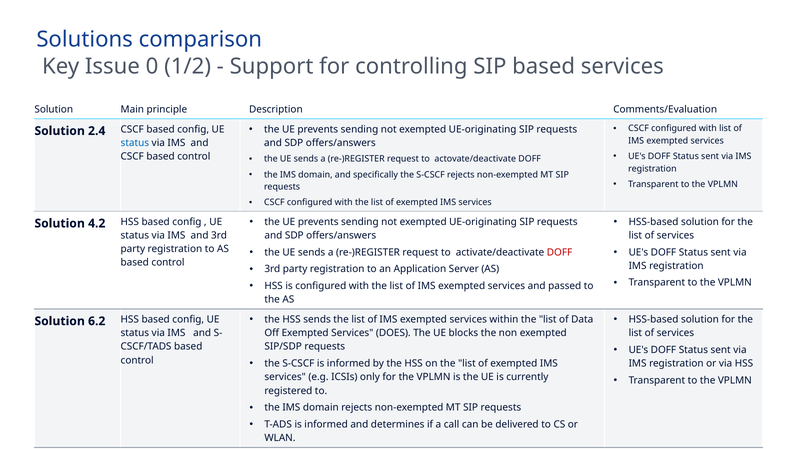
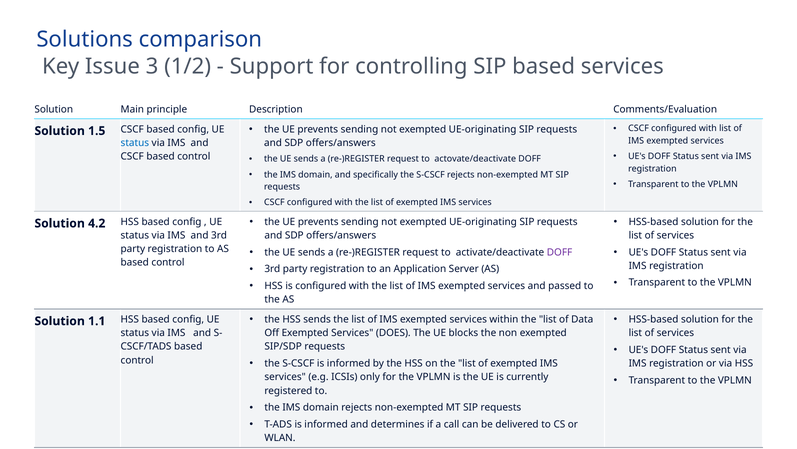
0: 0 -> 3 (152, 66)
2.4: 2.4 -> 1.5 (97, 131)
DOFF colour: red -> purple (560, 252)
6.2: 6.2 -> 1.1 (97, 321)
